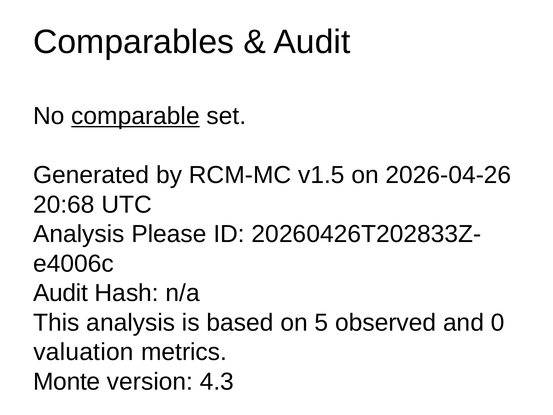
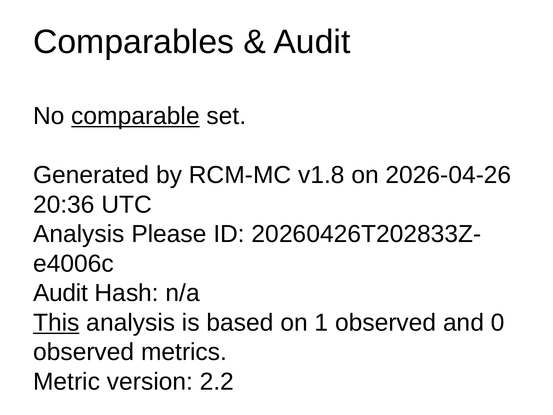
v1.5: v1.5 -> v1.8 (321, 175)
20:68: 20:68 -> 20:36 (64, 204)
This underline: none -> present (56, 322)
5: 5 -> 1 (321, 322)
valuation: valuation -> observed (84, 352)
Monte: Monte -> Metric (67, 381)
4.3: 4.3 -> 2.2 (217, 381)
